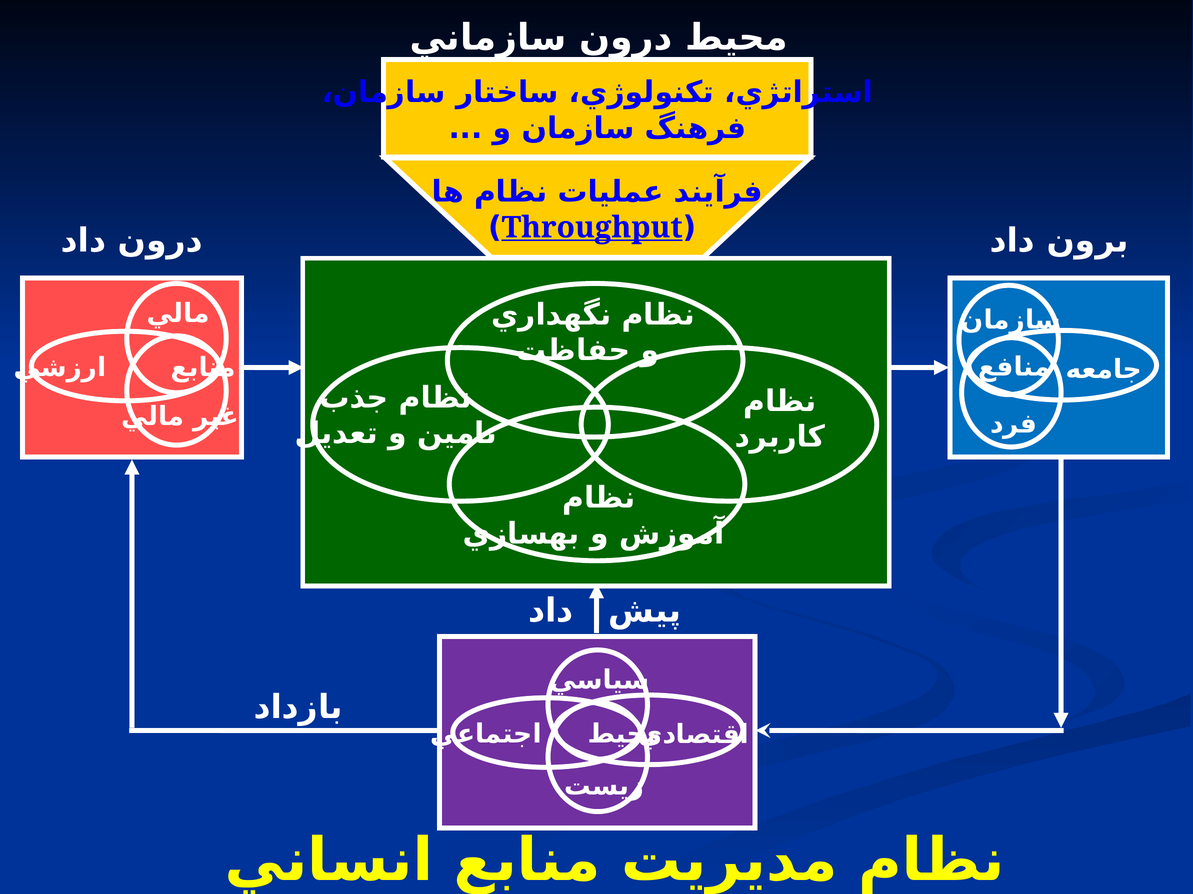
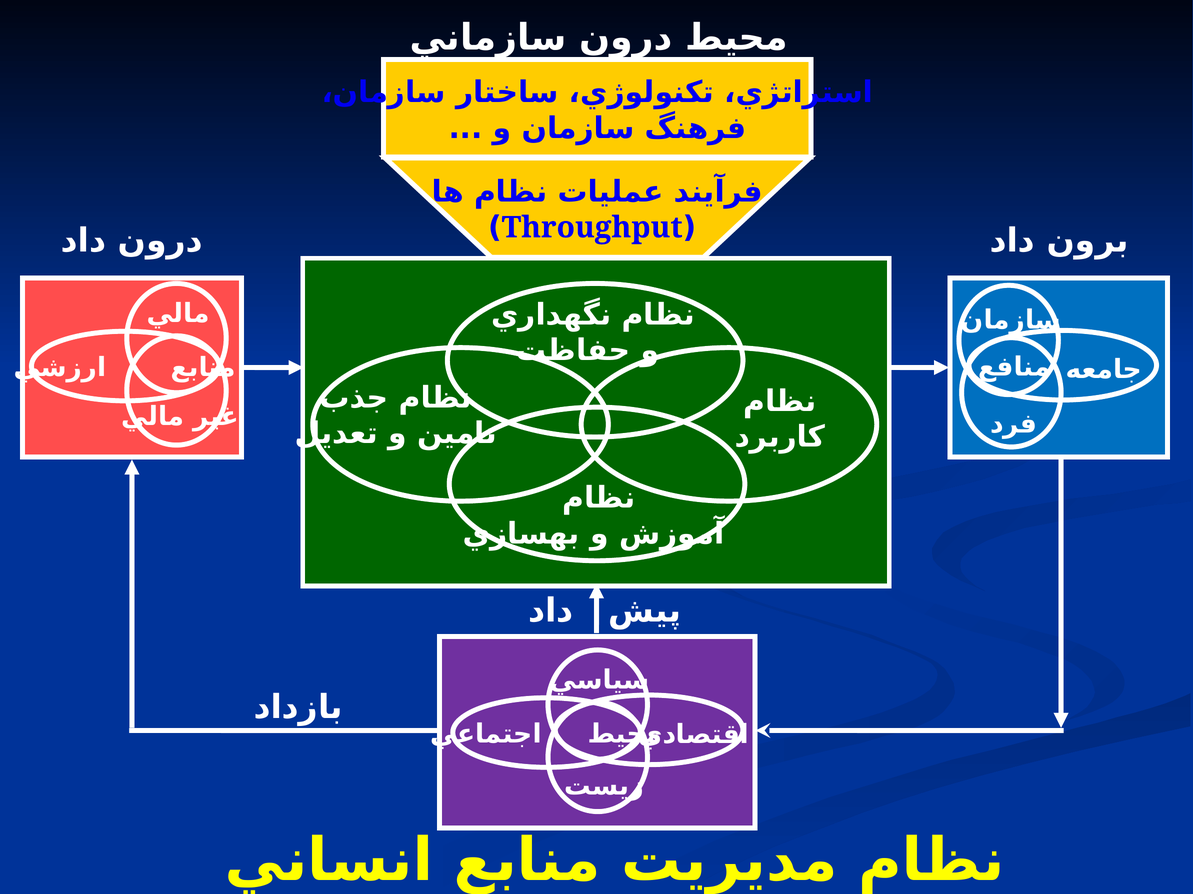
Throughput underline: present -> none (592, 228)
